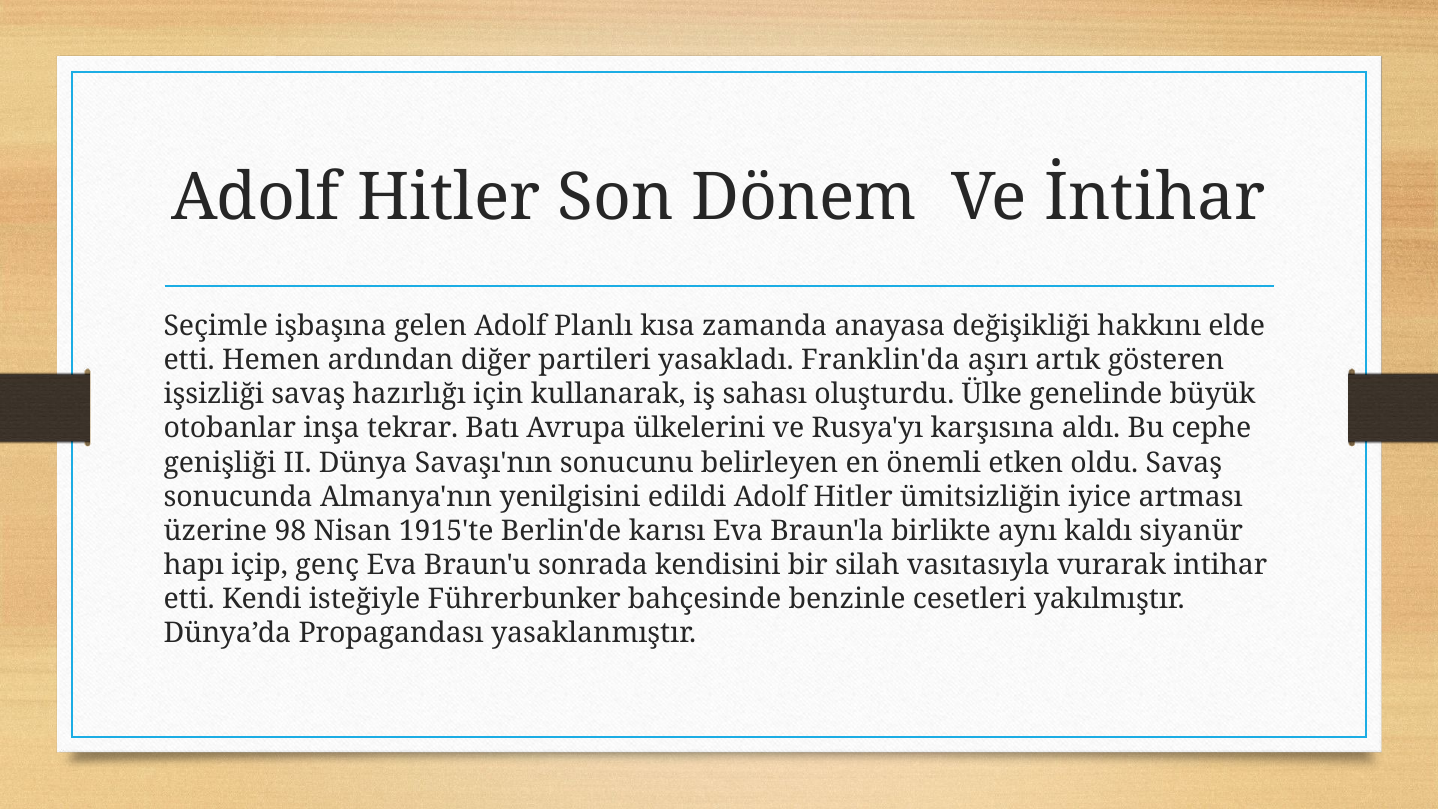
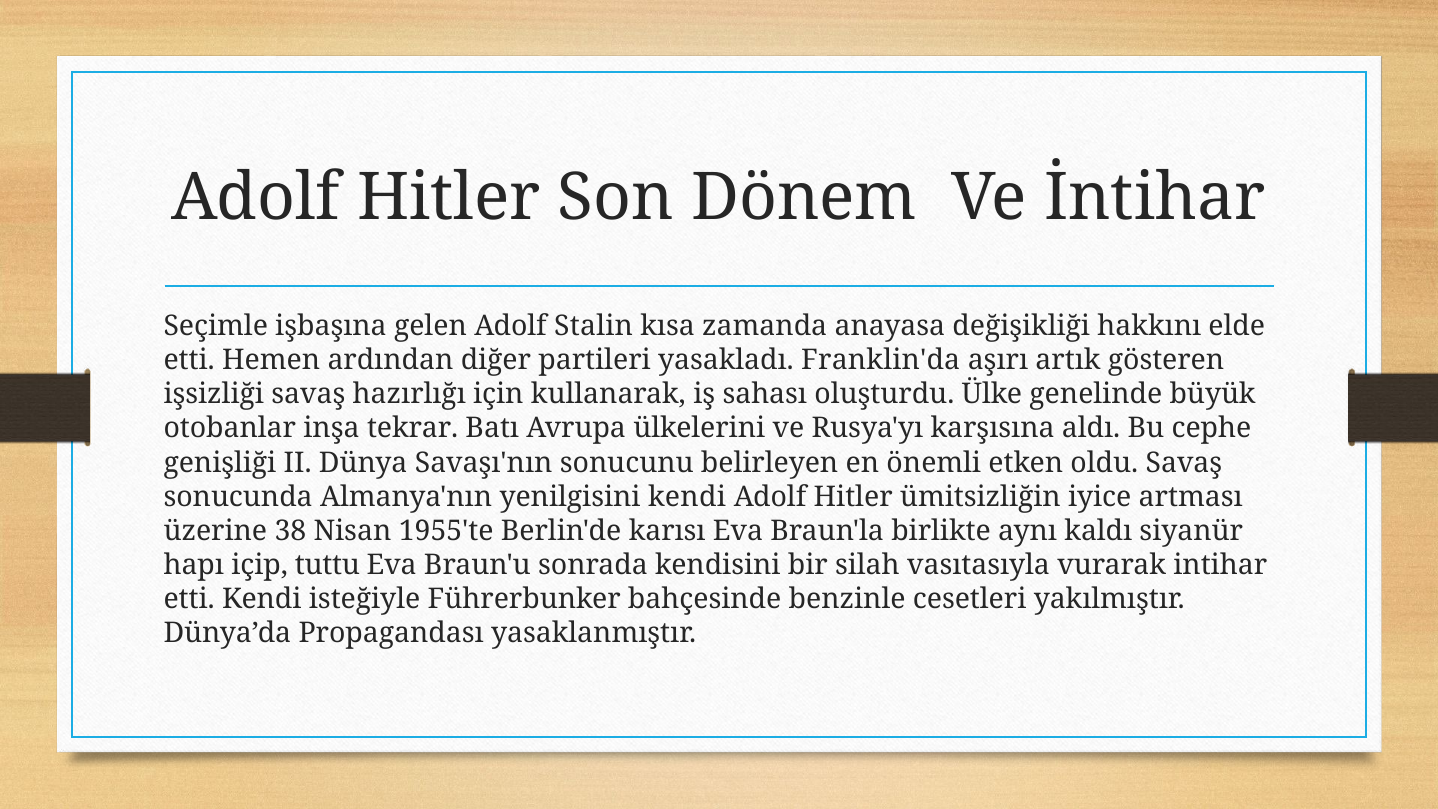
Planlı: Planlı -> Stalin (594, 326)
yenilgisini edildi: edildi -> kendi (687, 497)
98: 98 -> 38 (290, 531)
1915'te: 1915'te -> 1955'te (446, 531)
genç: genç -> tuttu (327, 565)
